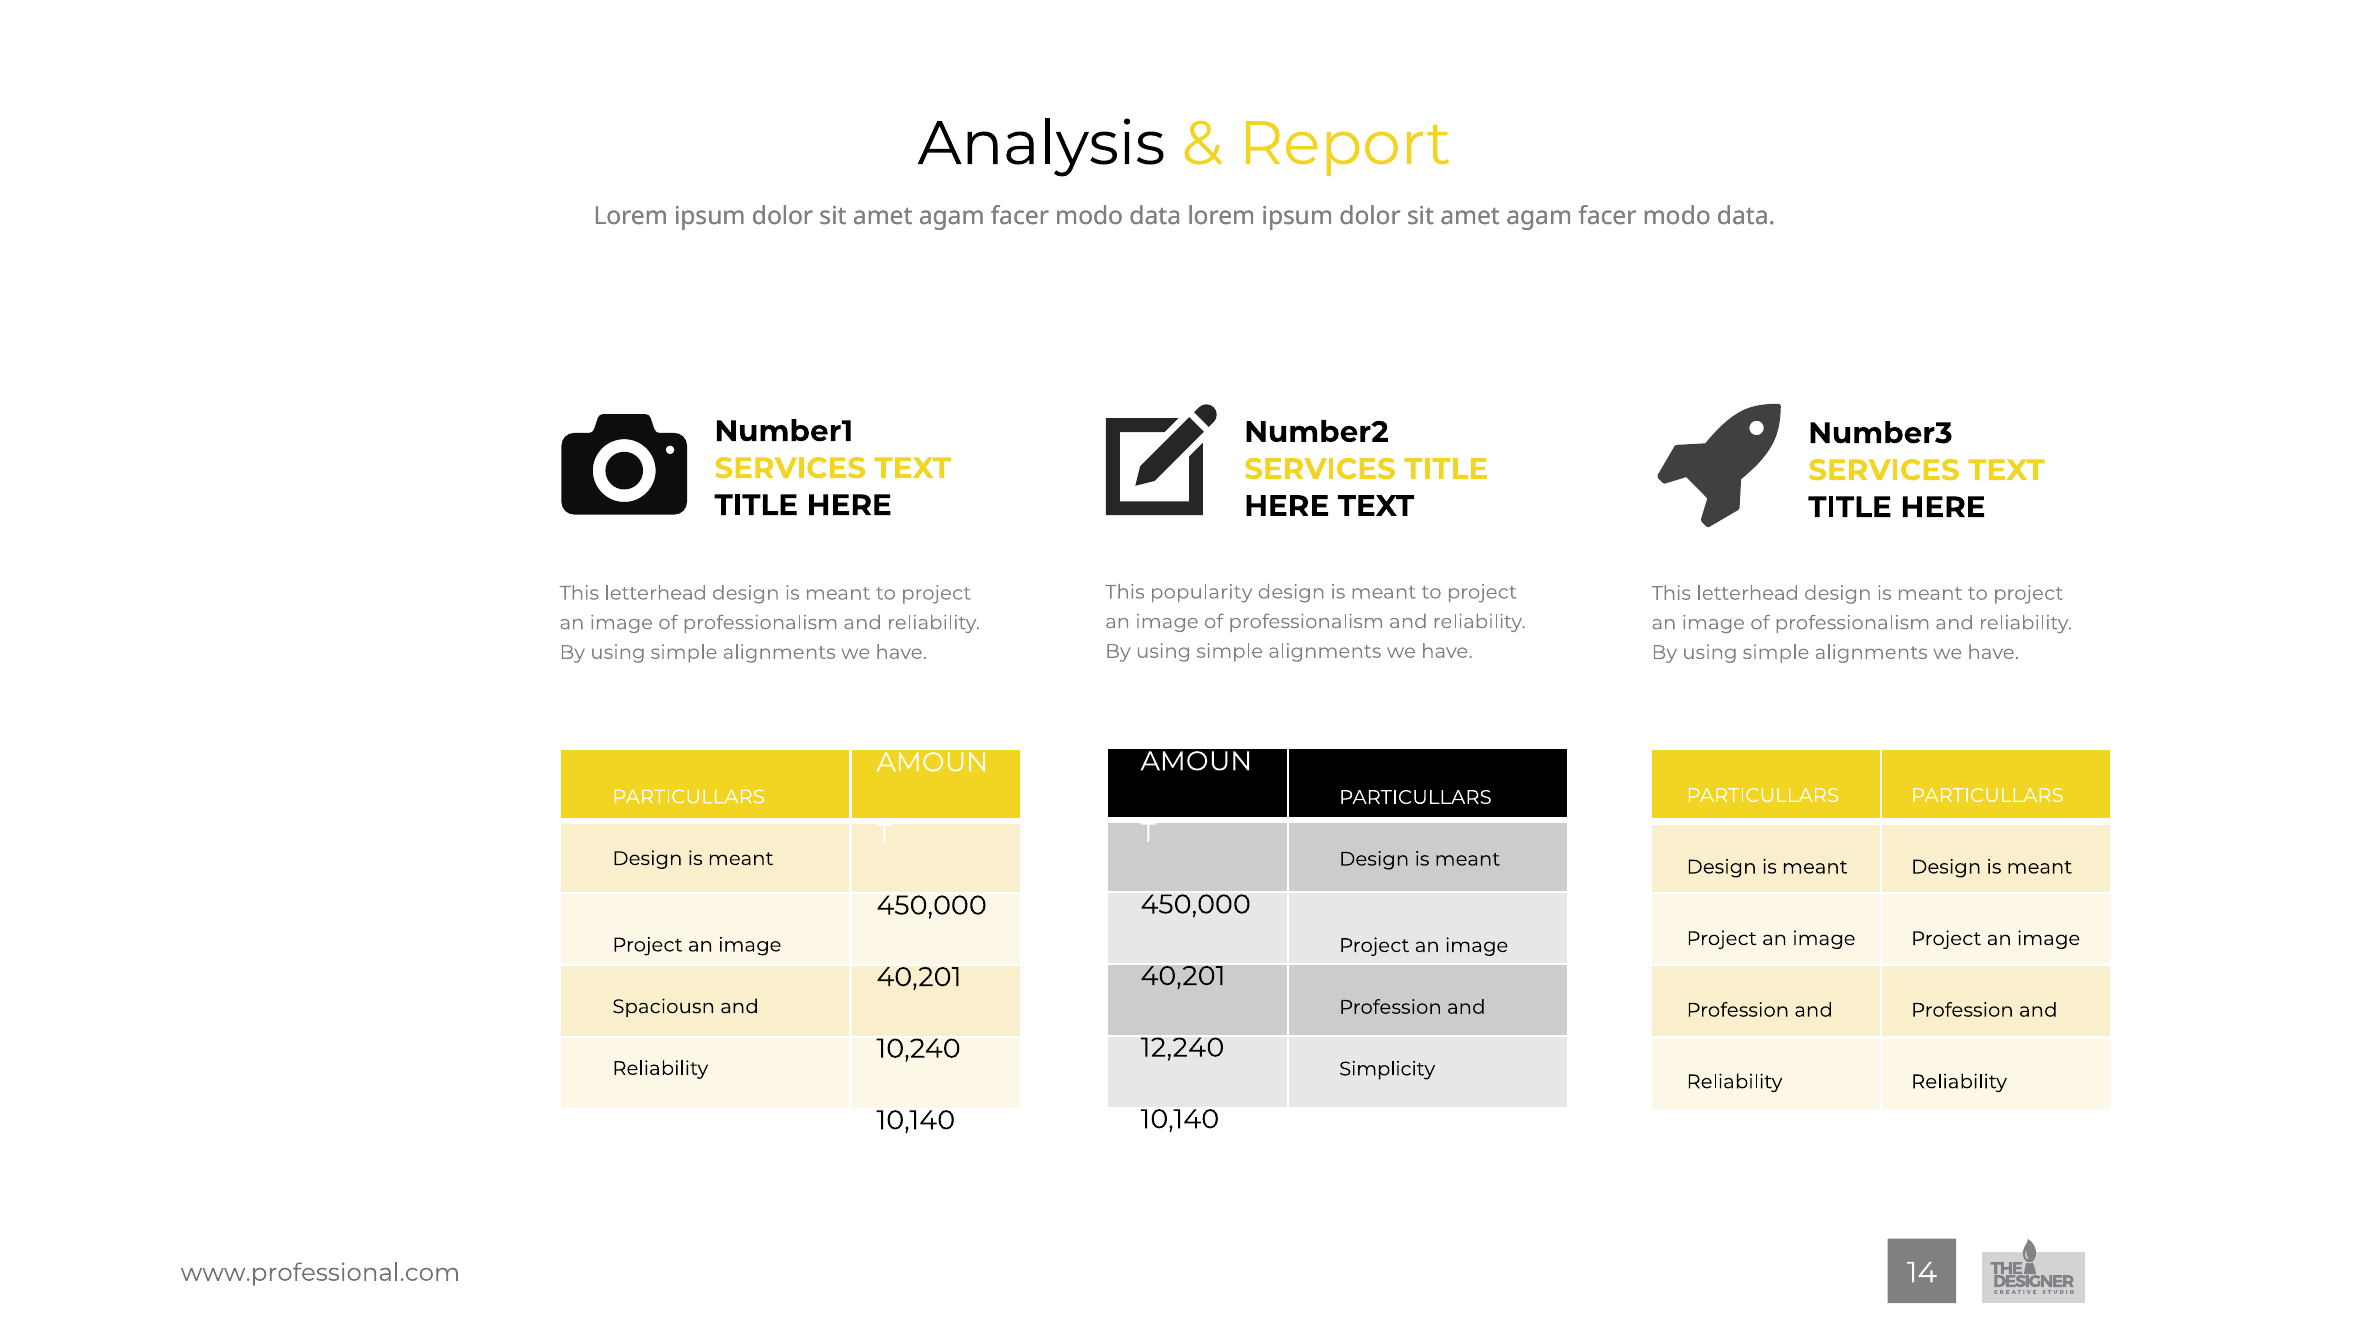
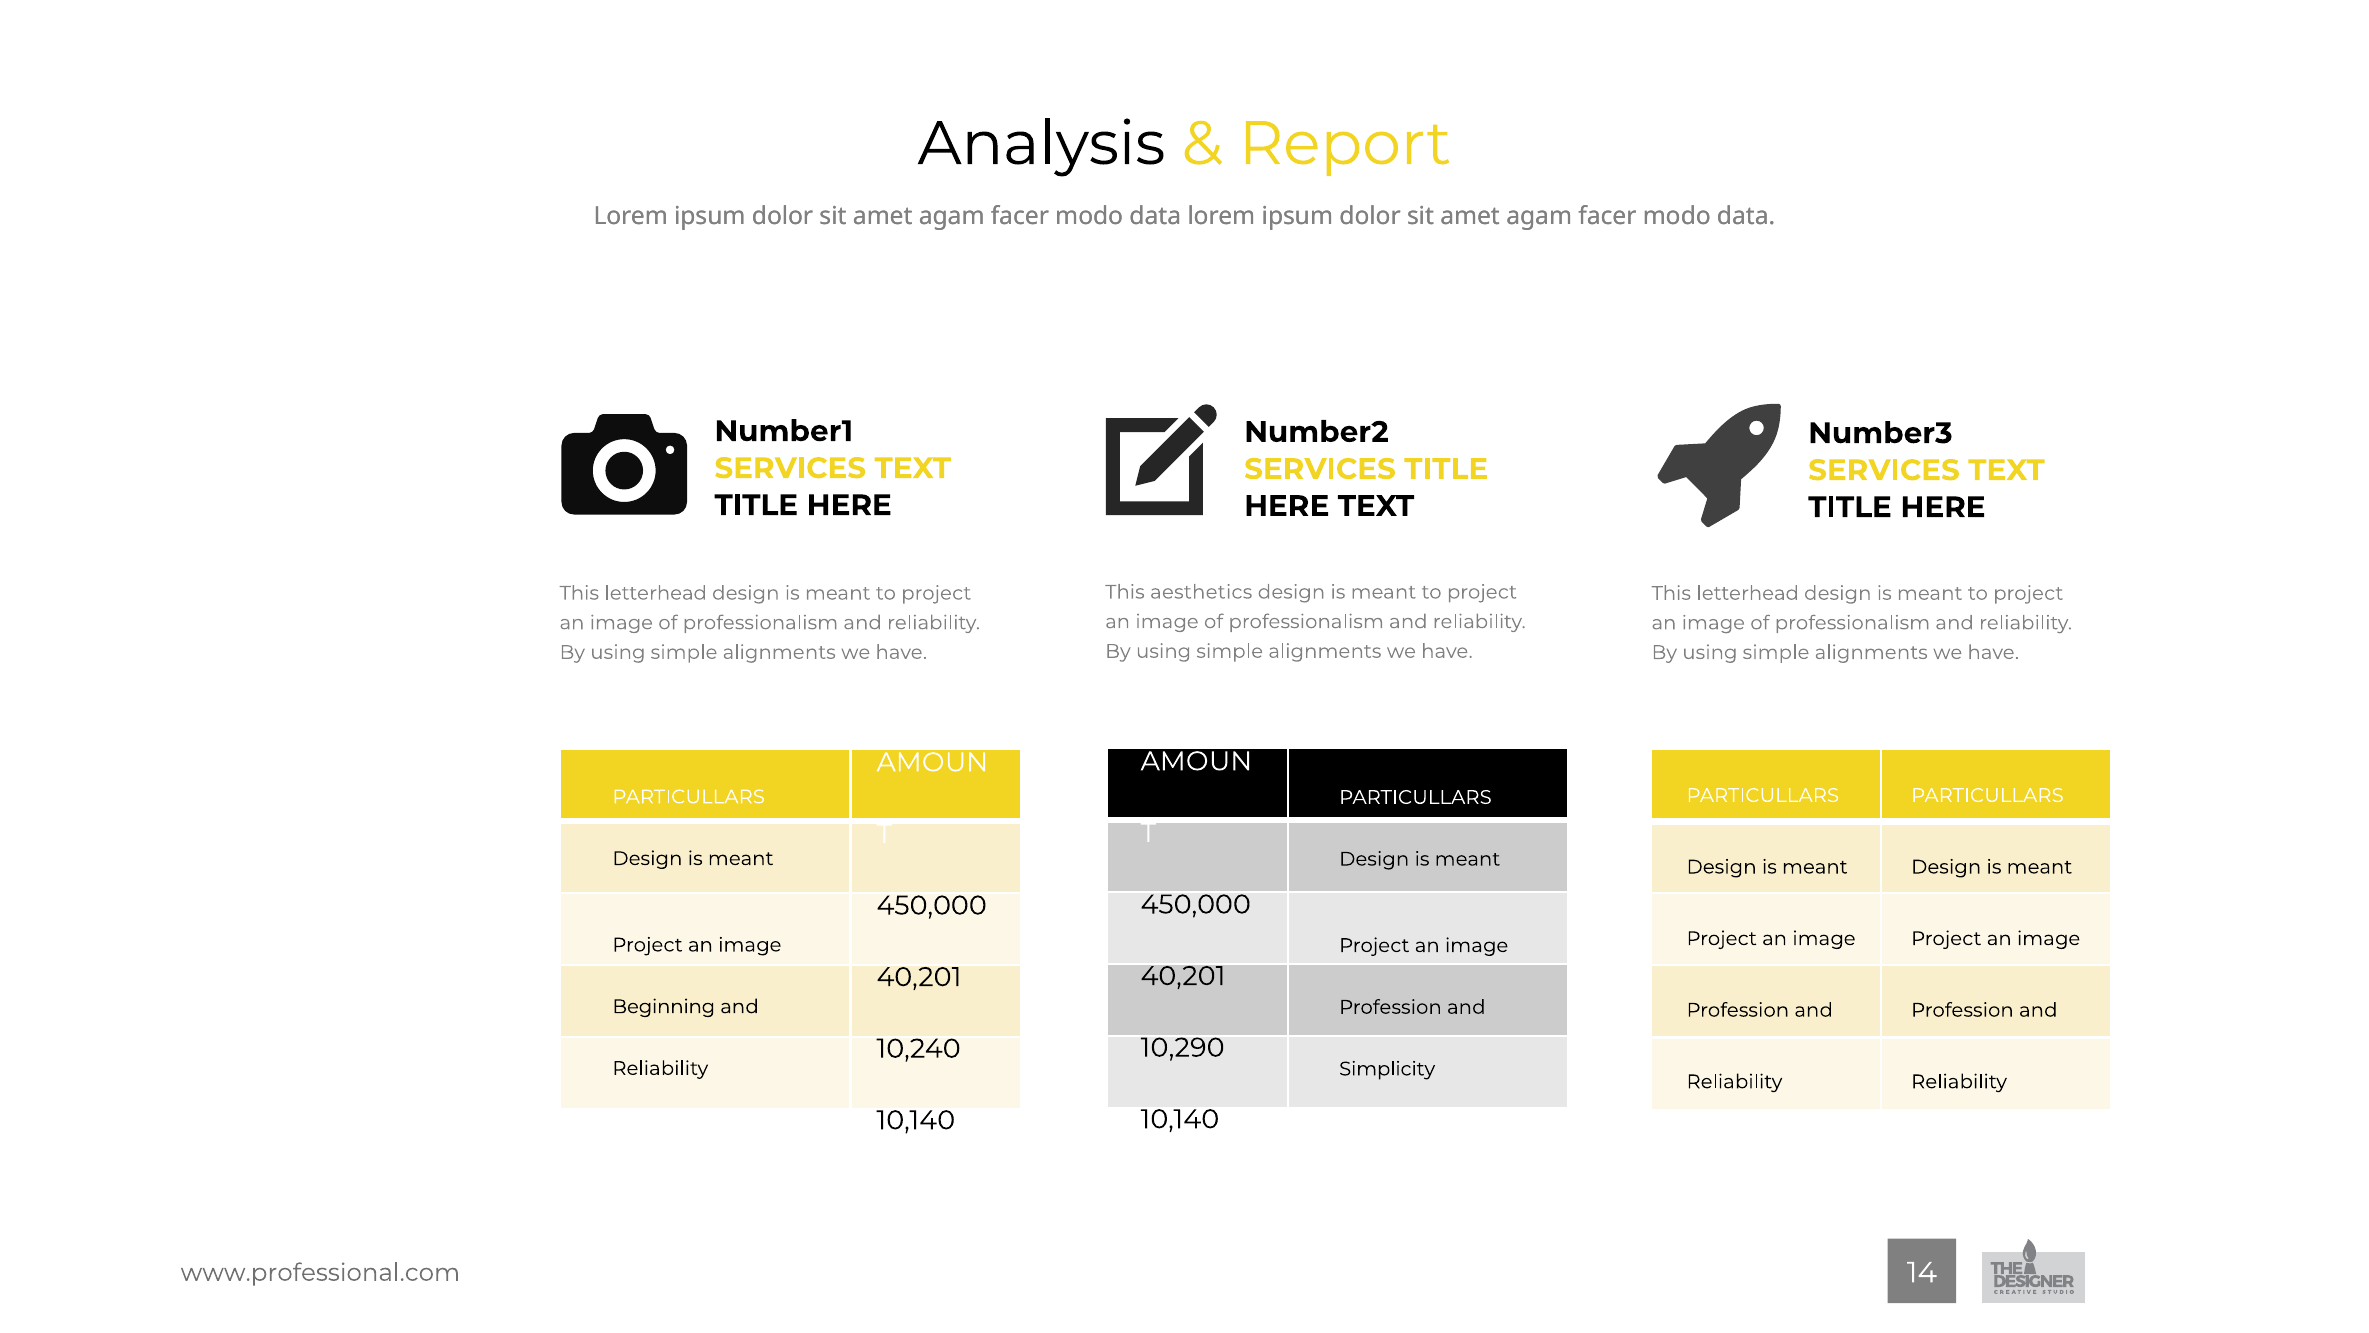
popularity: popularity -> aesthetics (1201, 592)
Spaciousn: Spaciousn -> Beginning (664, 1006)
12,240: 12,240 -> 10,290 (1183, 1047)
